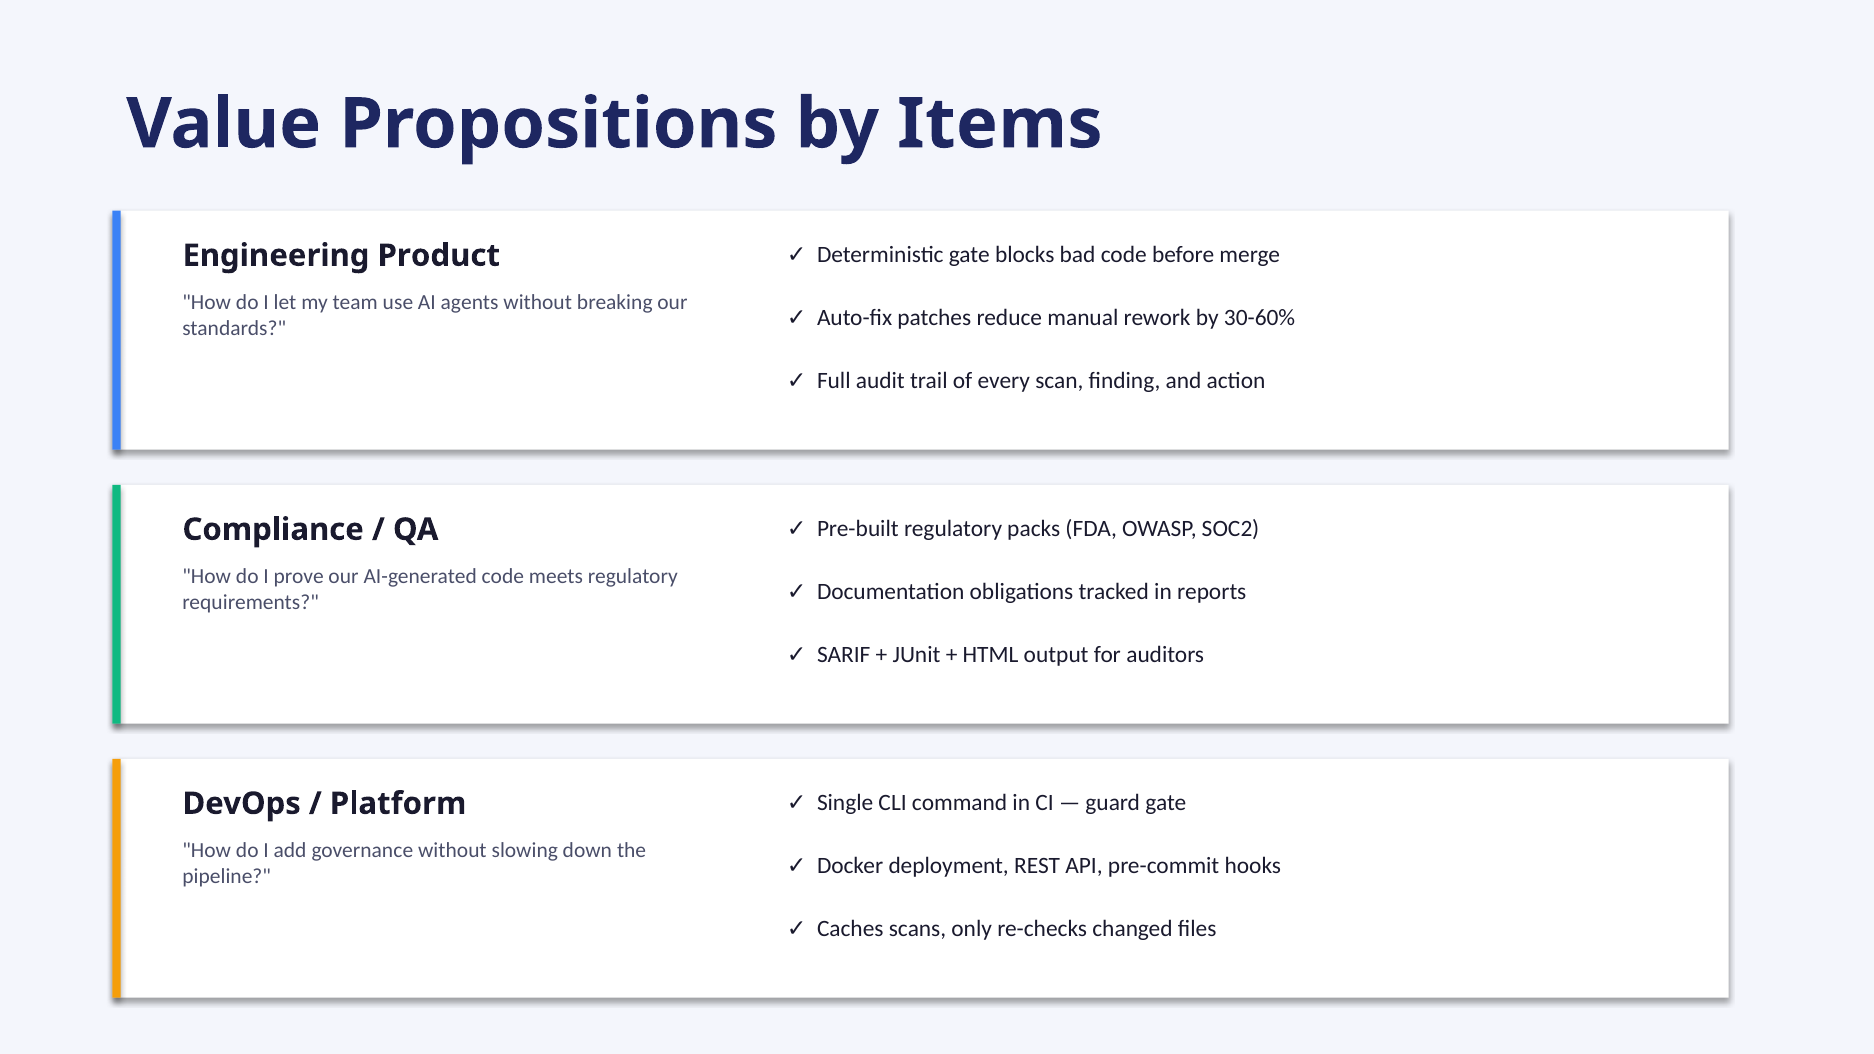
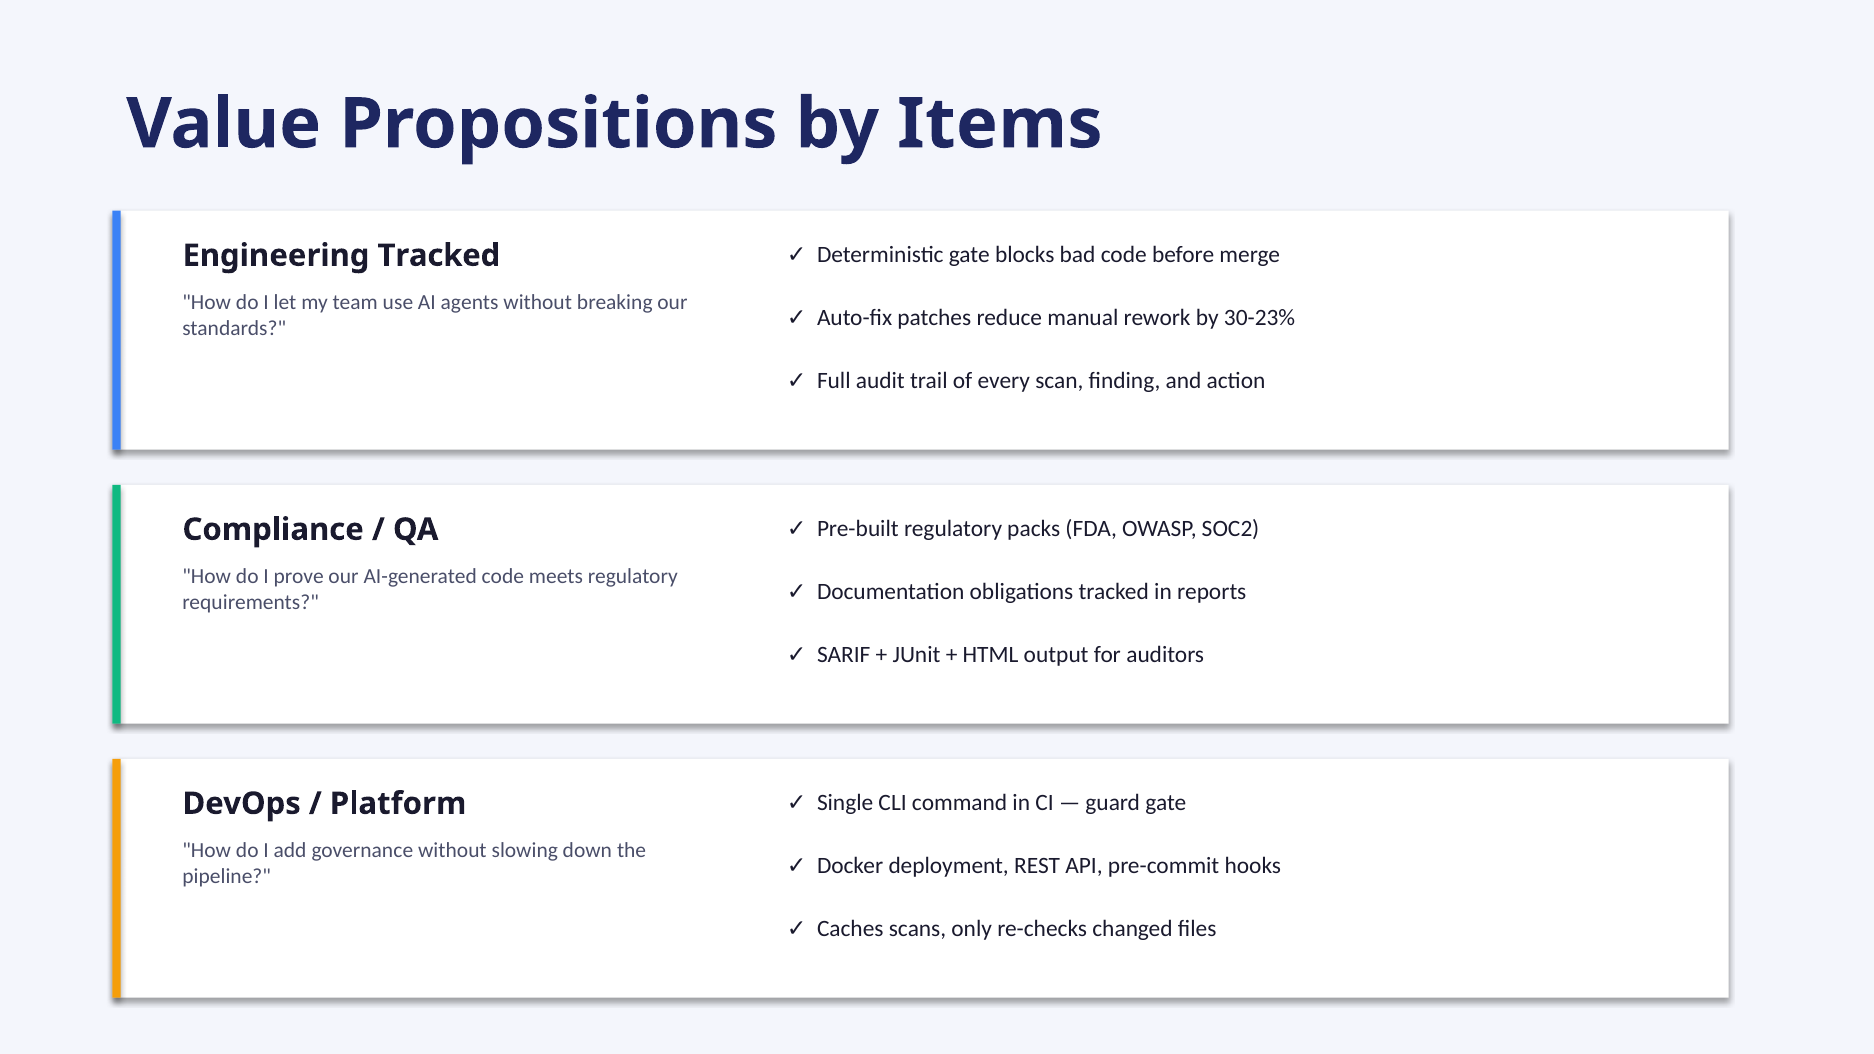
Engineering Product: Product -> Tracked (439, 256)
30-60%: 30-60% -> 30-23% (1260, 318)
